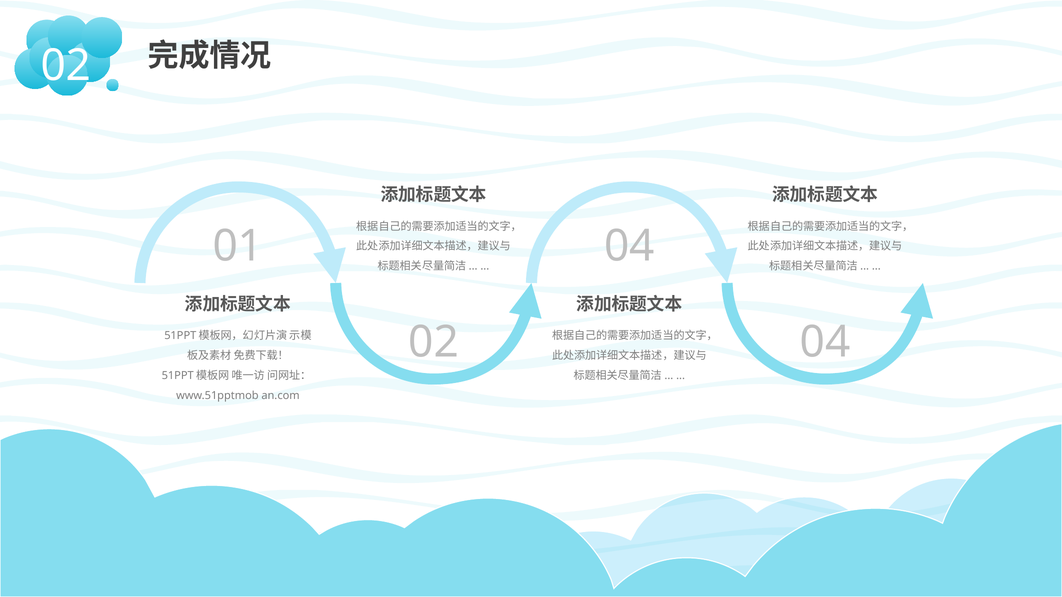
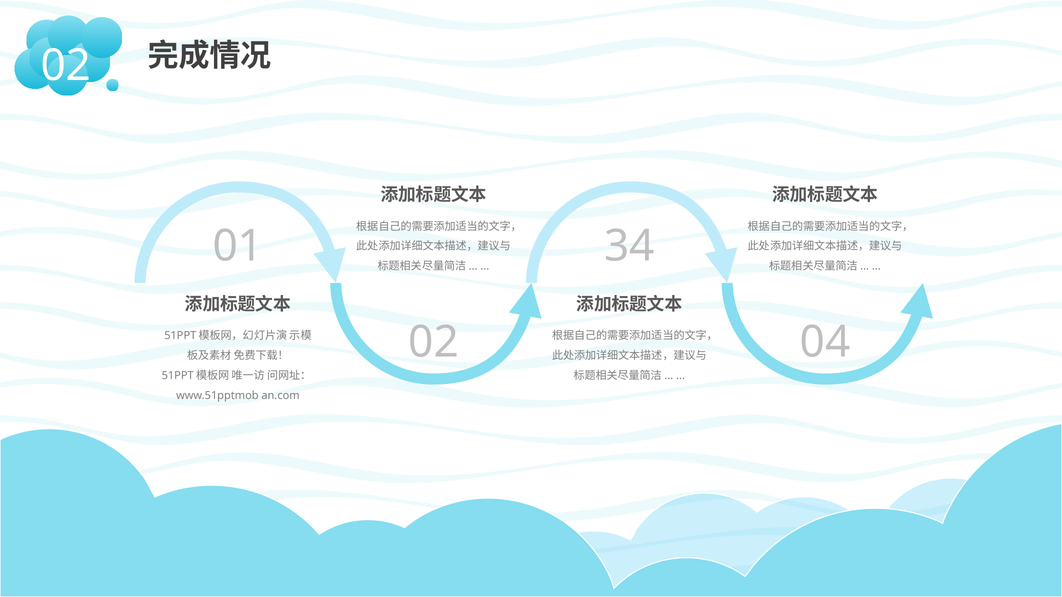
01 04: 04 -> 34 (629, 246)
